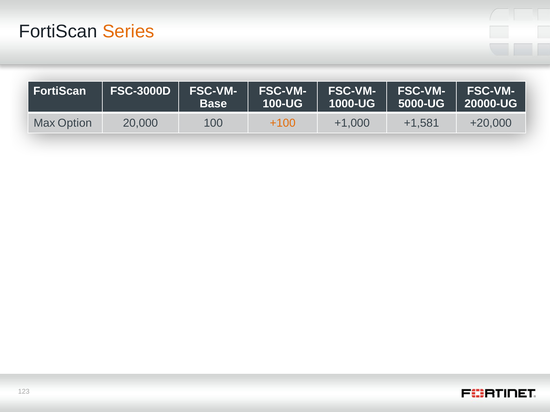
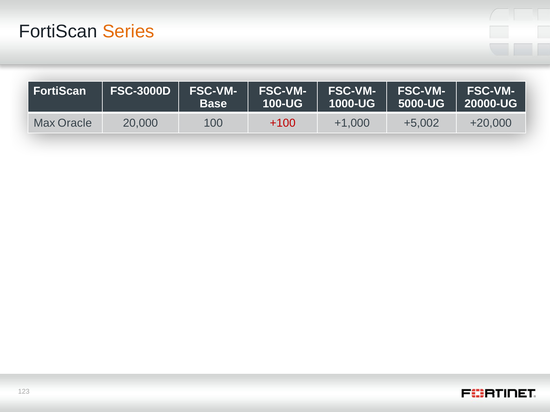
Option: Option -> Oracle (75, 123)
+100 colour: orange -> red (283, 123)
+1,581: +1,581 -> +5,002 (421, 123)
